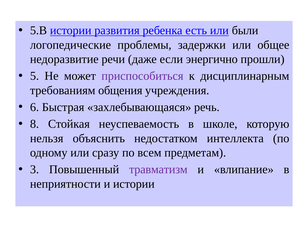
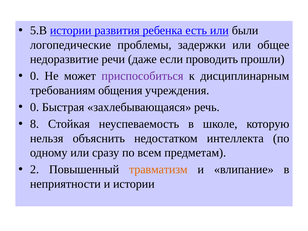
энергично: энергично -> проводить (212, 59)
5: 5 -> 0 (35, 76)
6: 6 -> 0 (35, 107)
3: 3 -> 2 (35, 170)
травматизм colour: purple -> orange (158, 170)
